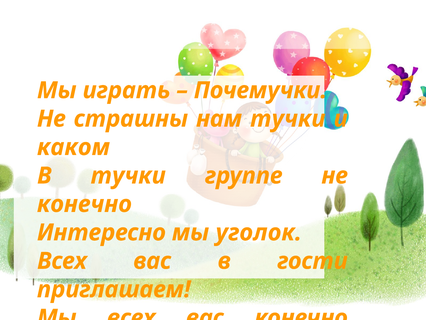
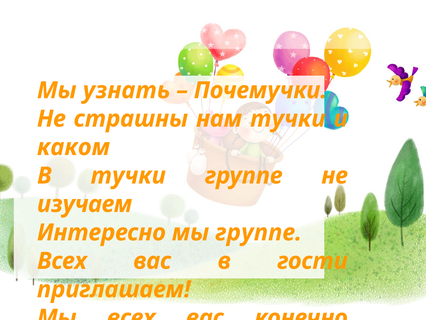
играть: играть -> узнать (126, 90)
конечно: конечно -> изучаем (85, 204)
мы уголок: уголок -> группе (259, 232)
